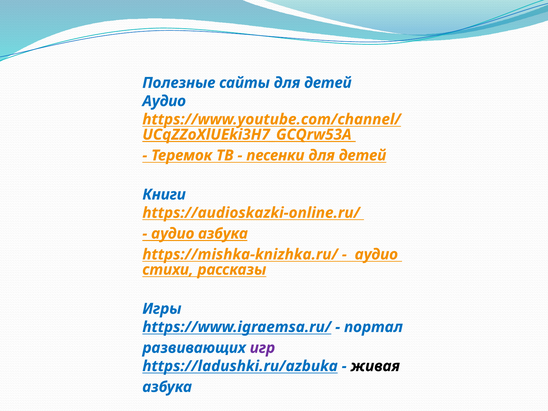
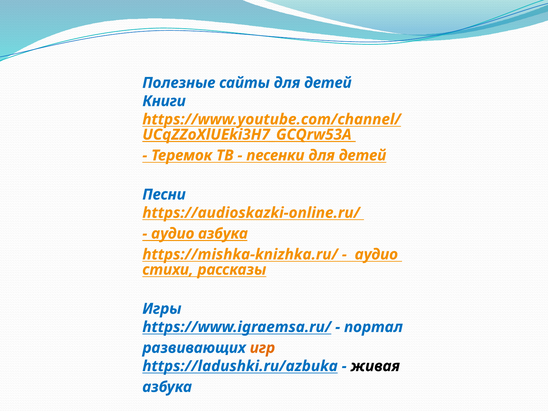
Аудио: Аудио -> Книги (164, 101)
Книги: Книги -> Песни (164, 195)
игр colour: purple -> orange (262, 348)
